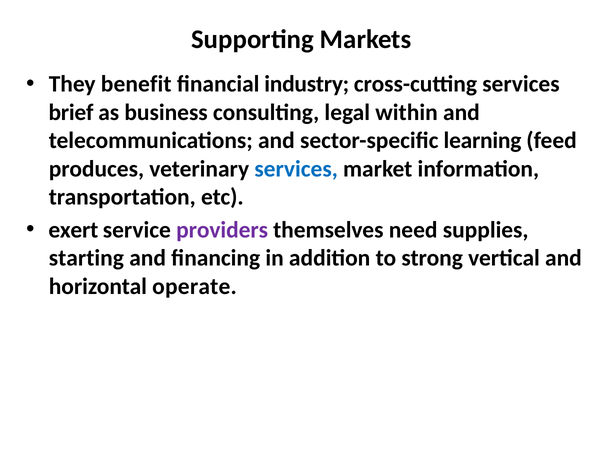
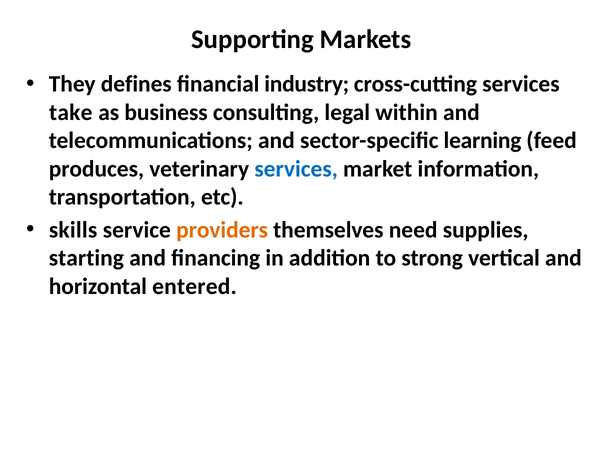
benefit: benefit -> defines (136, 84)
brief: brief -> take (71, 112)
exert: exert -> skills (73, 230)
providers colour: purple -> orange (222, 230)
operate: operate -> entered (195, 286)
